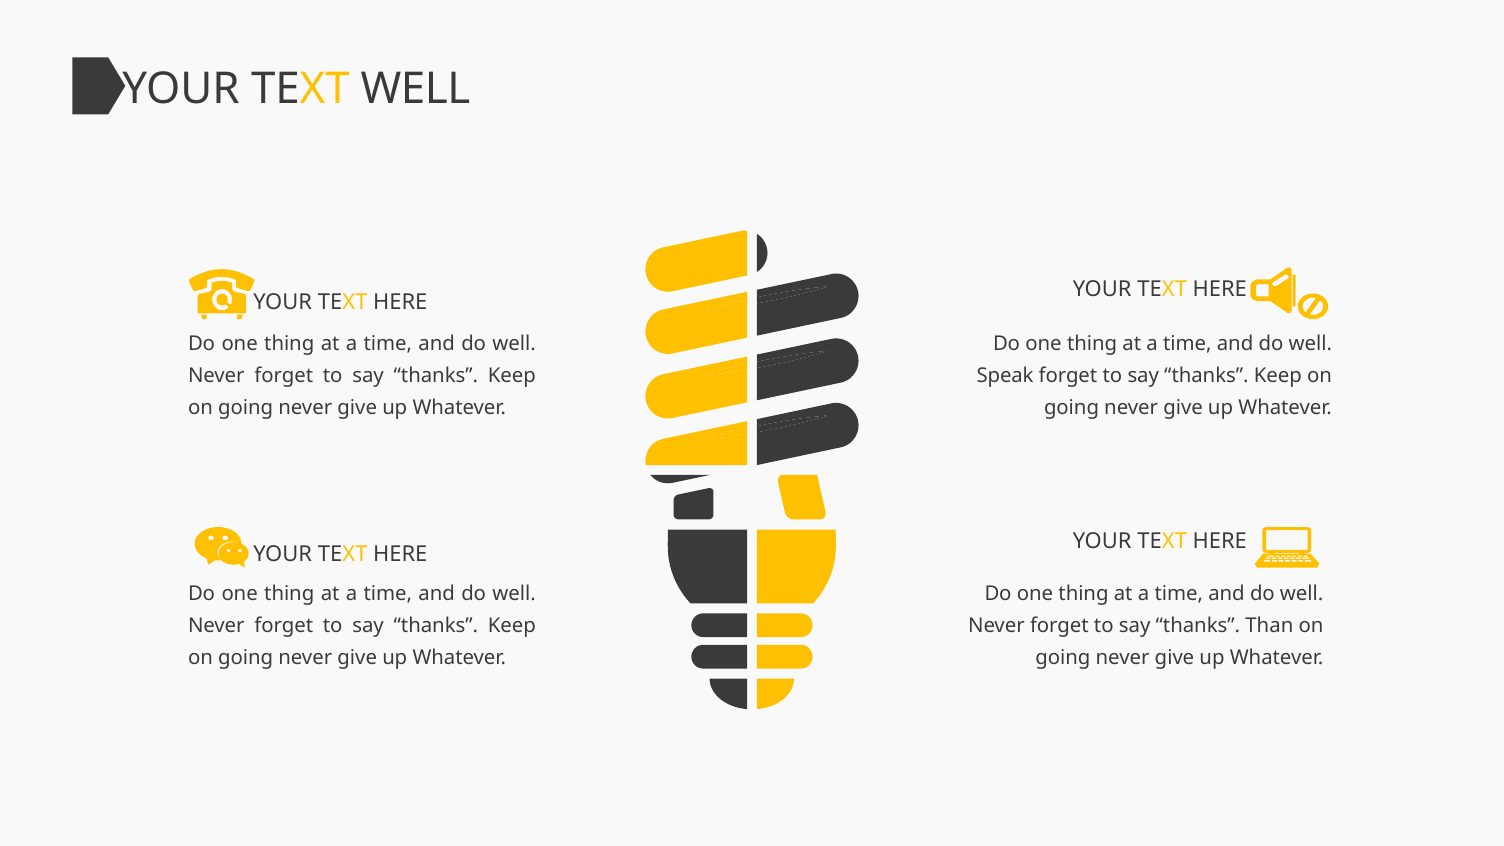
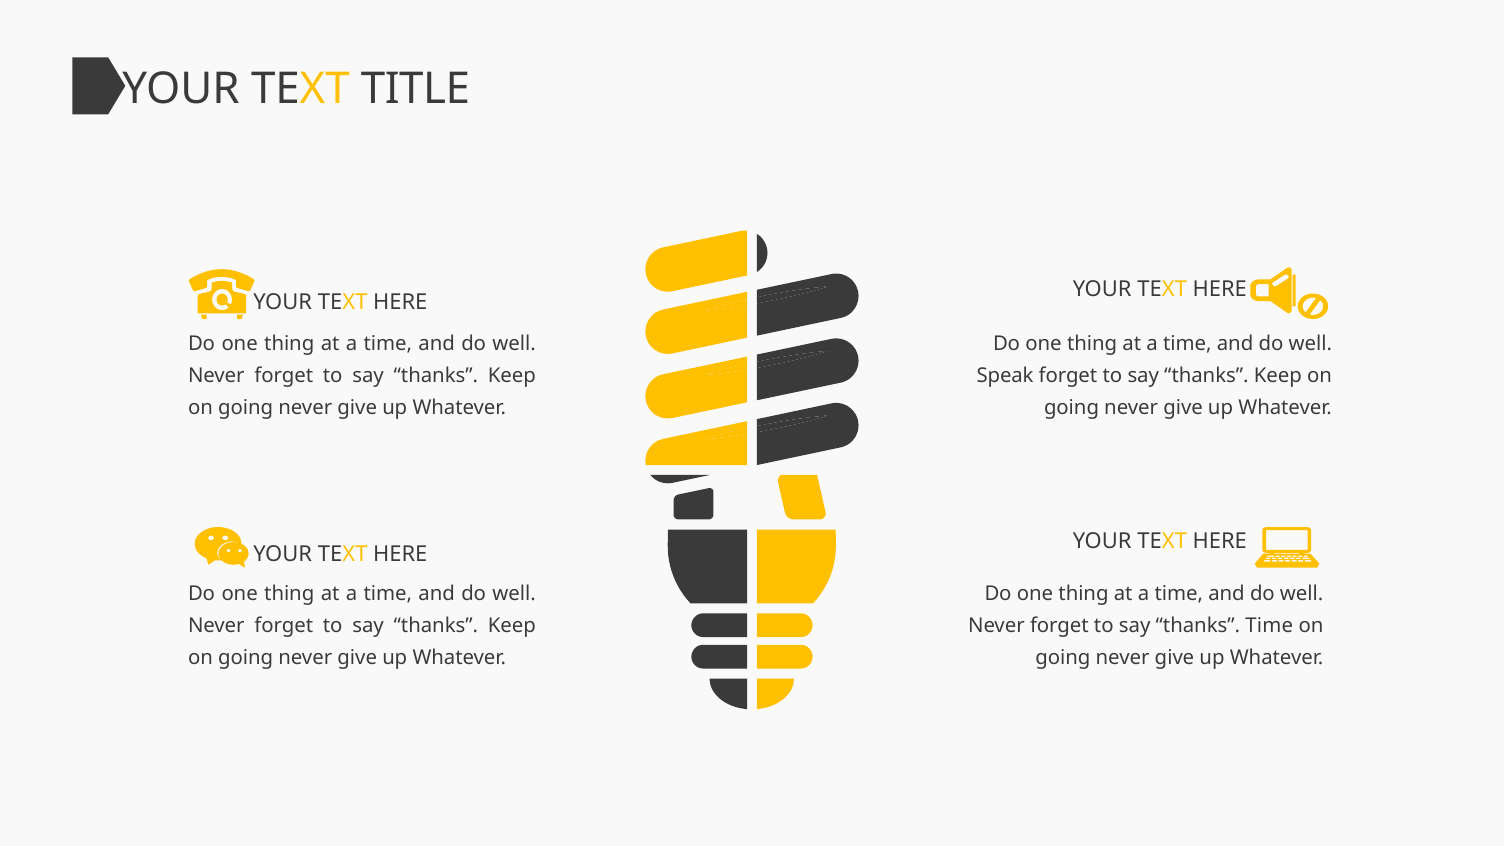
TEXT WELL: WELL -> TITLE (415, 89)
thanks Than: Than -> Time (1269, 626)
